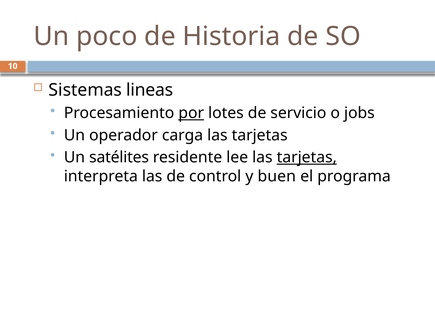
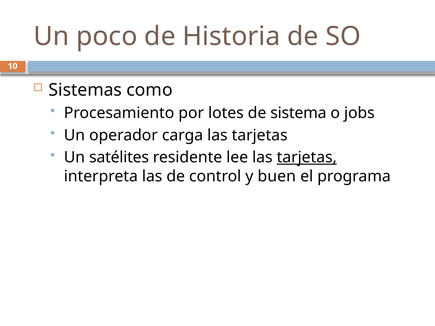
lineas: lineas -> como (150, 90)
por underline: present -> none (191, 113)
servicio: servicio -> sistema (298, 113)
